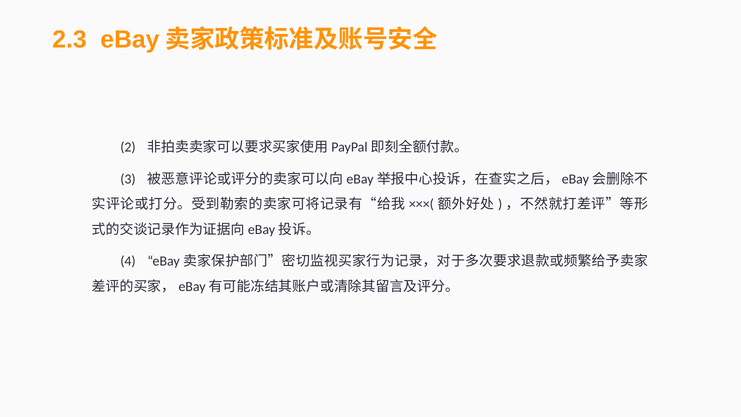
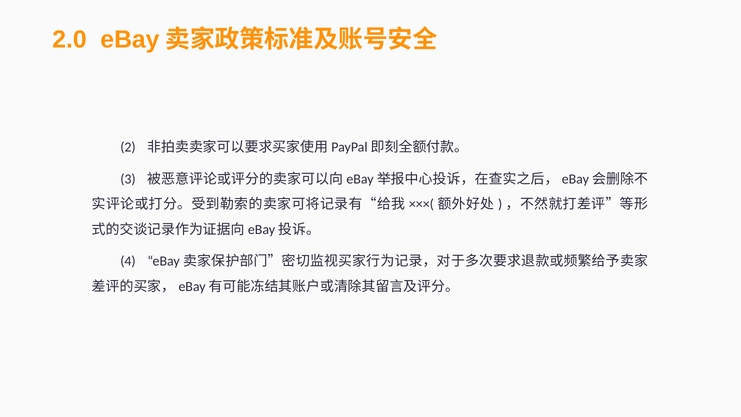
2.3: 2.3 -> 2.0 (69, 40)
